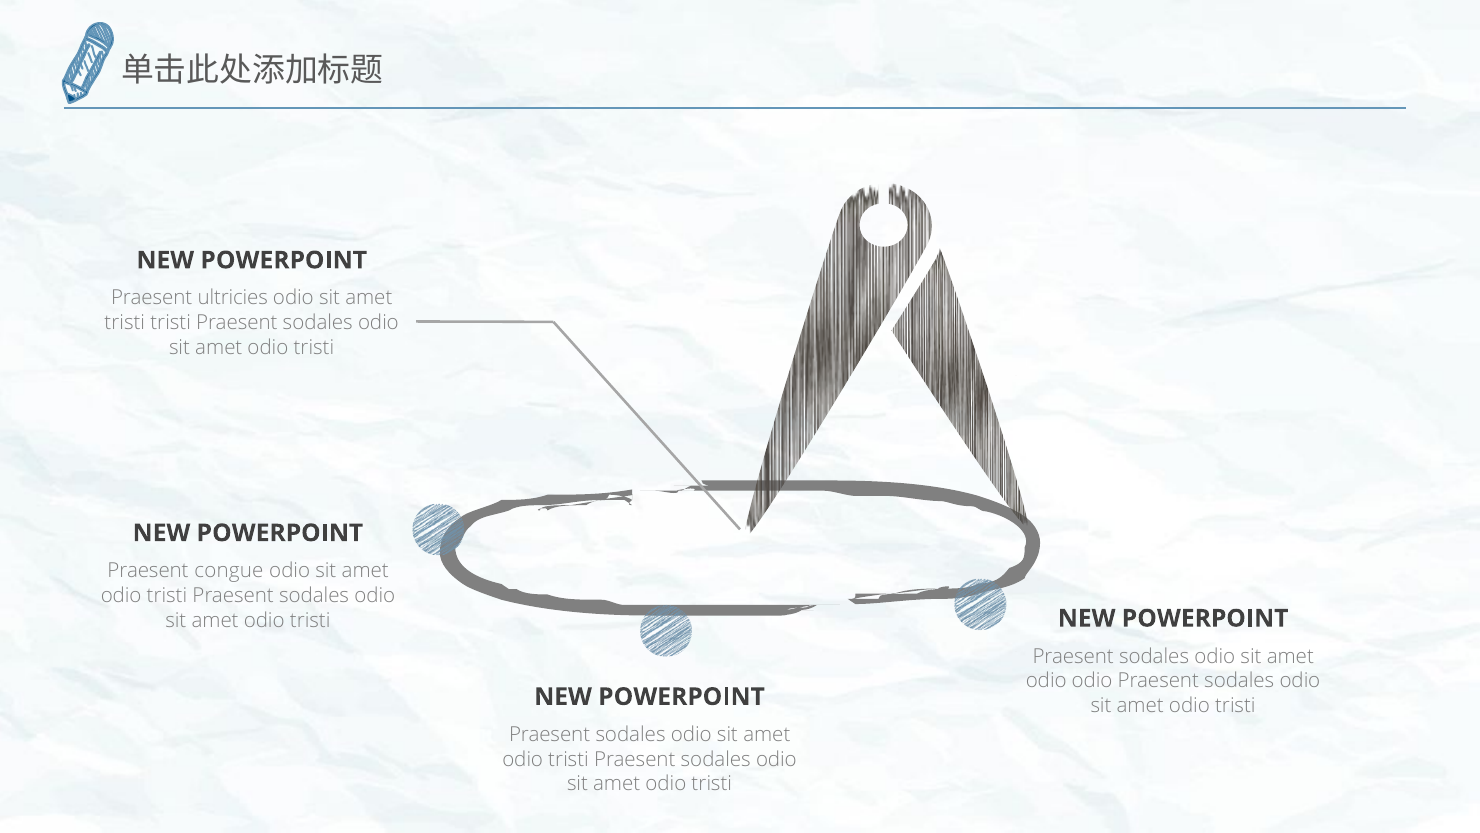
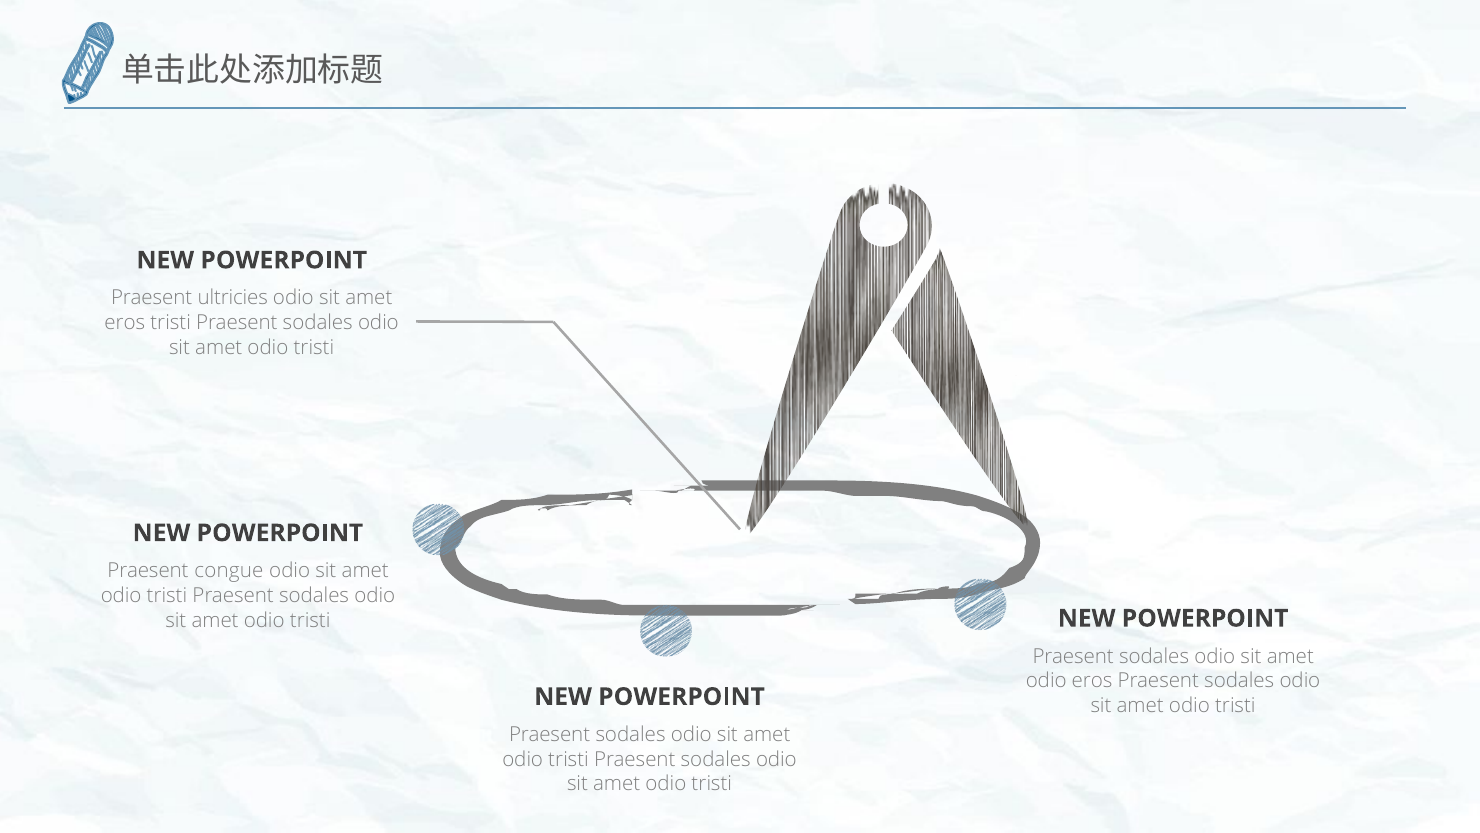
tristi: tristi -> eros (125, 323)
odio odio: odio -> eros (1092, 681)
